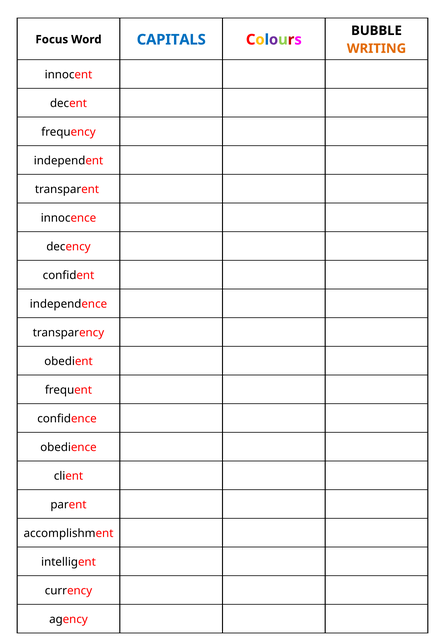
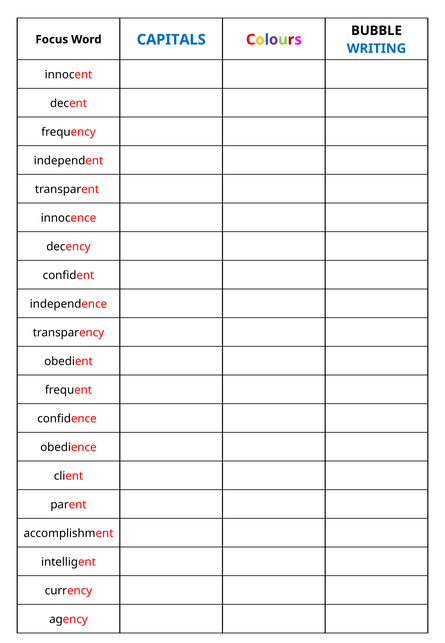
WRITING colour: orange -> blue (377, 48)
